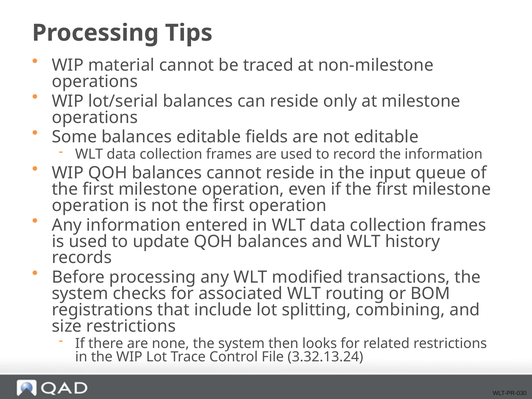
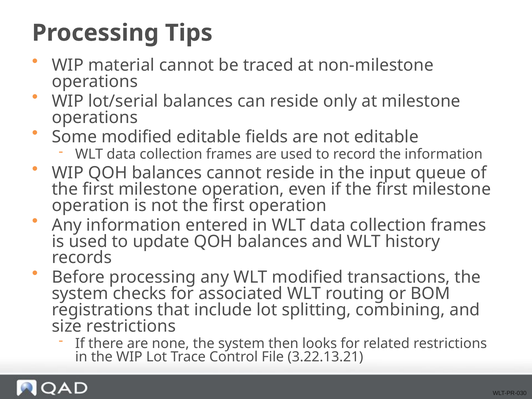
Some balances: balances -> modified (137, 137)
3.32.13.24: 3.32.13.24 -> 3.22.13.21 (325, 357)
